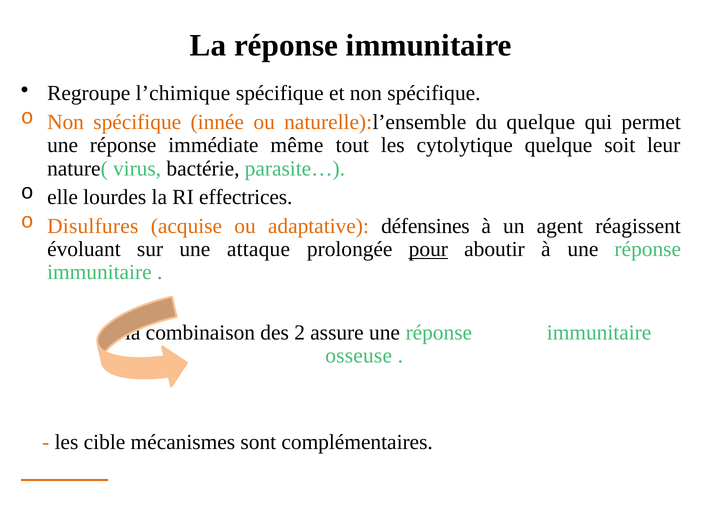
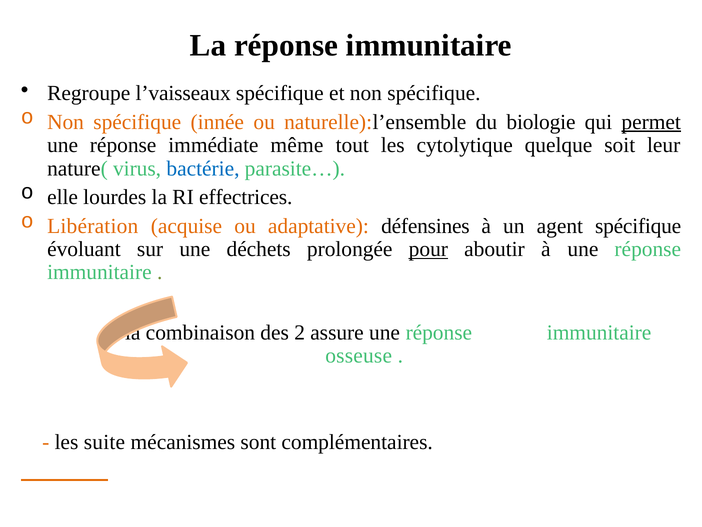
l’chimique: l’chimique -> l’vaisseaux (183, 93)
du quelque: quelque -> biologie (541, 122)
permet underline: none -> present (651, 122)
bactérie colour: black -> blue (203, 168)
Disulfures: Disulfures -> Libération (93, 226)
agent réagissent: réagissent -> spécifique (638, 226)
attaque: attaque -> déchets (259, 249)
cible: cible -> suite (104, 442)
